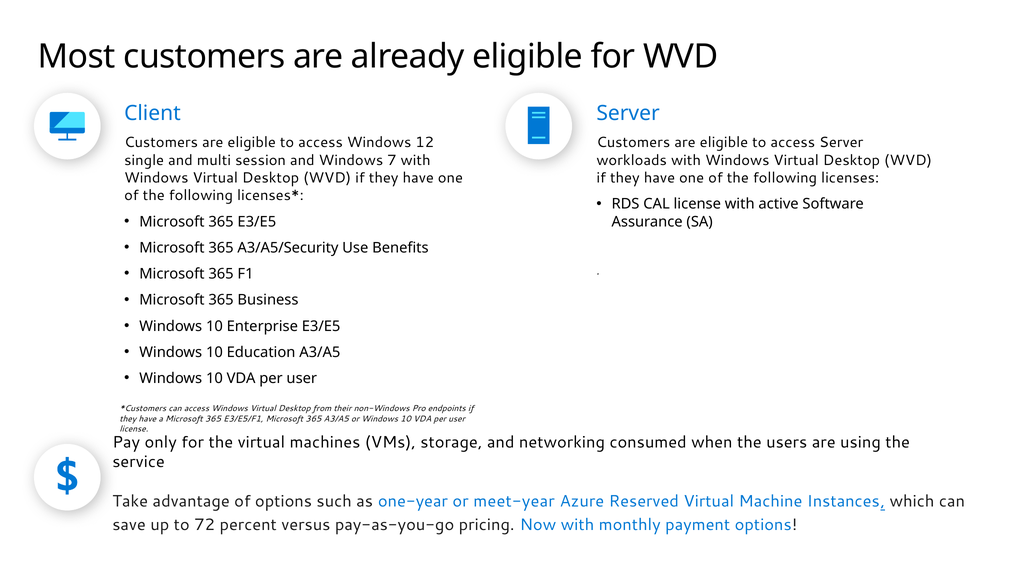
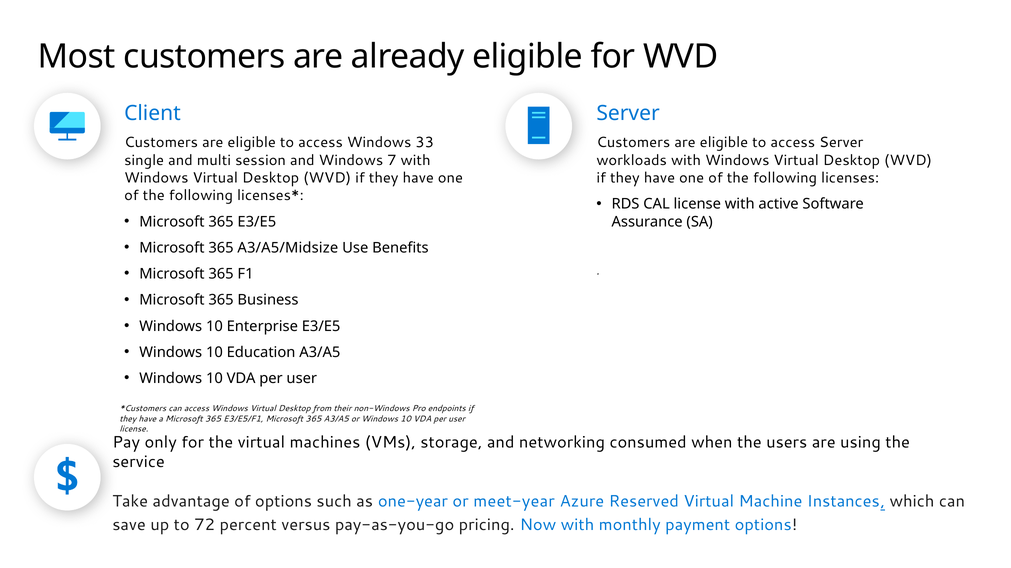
12: 12 -> 33 (425, 143)
A3/A5/Security: A3/A5/Security -> A3/A5/Midsize (288, 248)
